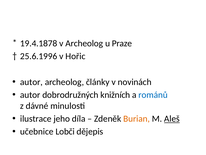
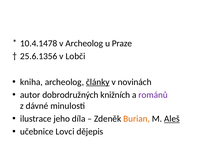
19.4.1878: 19.4.1878 -> 10.4.1478 (39, 43)
25.6.1996: 25.6.1996 -> 25.6.1356 (39, 56)
Hořic: Hořic -> Lobči (75, 56)
autor: autor -> kniha (31, 82)
články underline: none -> present (98, 82)
románů colour: blue -> purple (153, 95)
Lobči: Lobči -> Lovci (65, 131)
